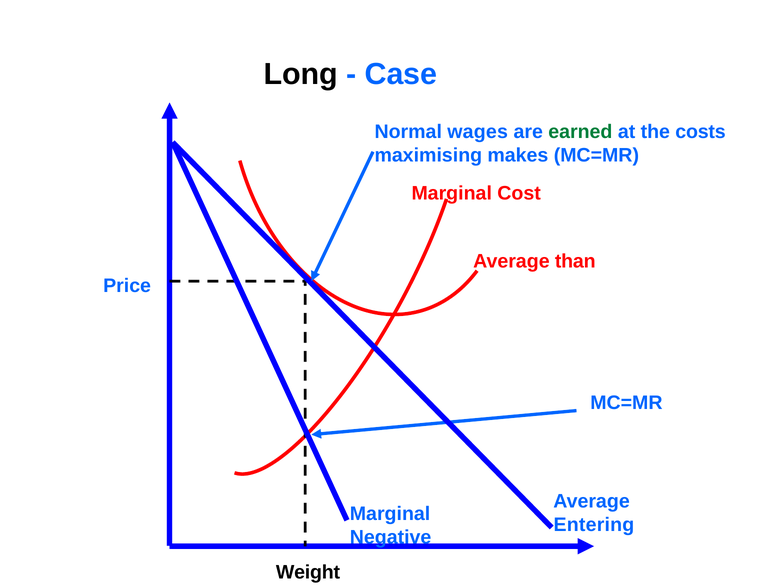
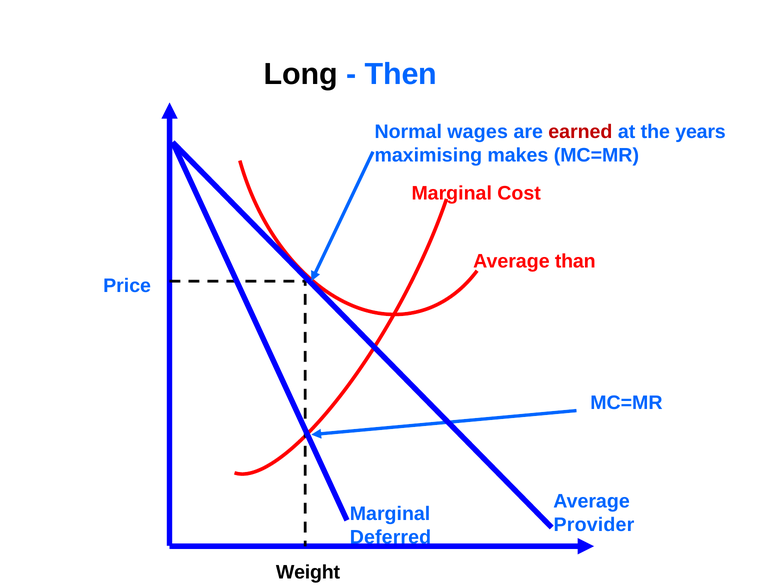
Case: Case -> Then (401, 74)
earned colour: green -> red (580, 132)
costs: costs -> years (701, 132)
Entering: Entering -> Provider (594, 525)
Negative: Negative -> Deferred (391, 538)
